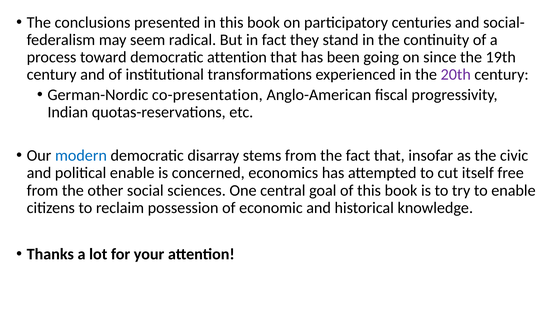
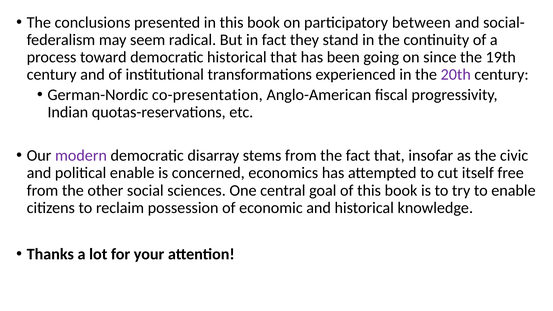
centuries: centuries -> between (421, 22)
democratic attention: attention -> historical (237, 57)
modern colour: blue -> purple (81, 156)
